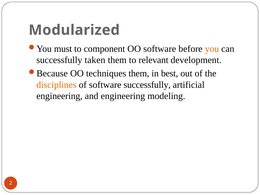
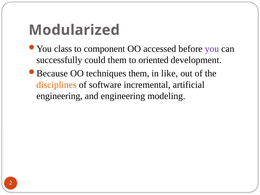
must: must -> class (63, 49)
OO software: software -> accessed (160, 49)
you colour: orange -> purple (212, 49)
taken: taken -> could (95, 60)
relevant: relevant -> oriented (154, 60)
best: best -> like (170, 73)
software successfully: successfully -> incremental (147, 85)
